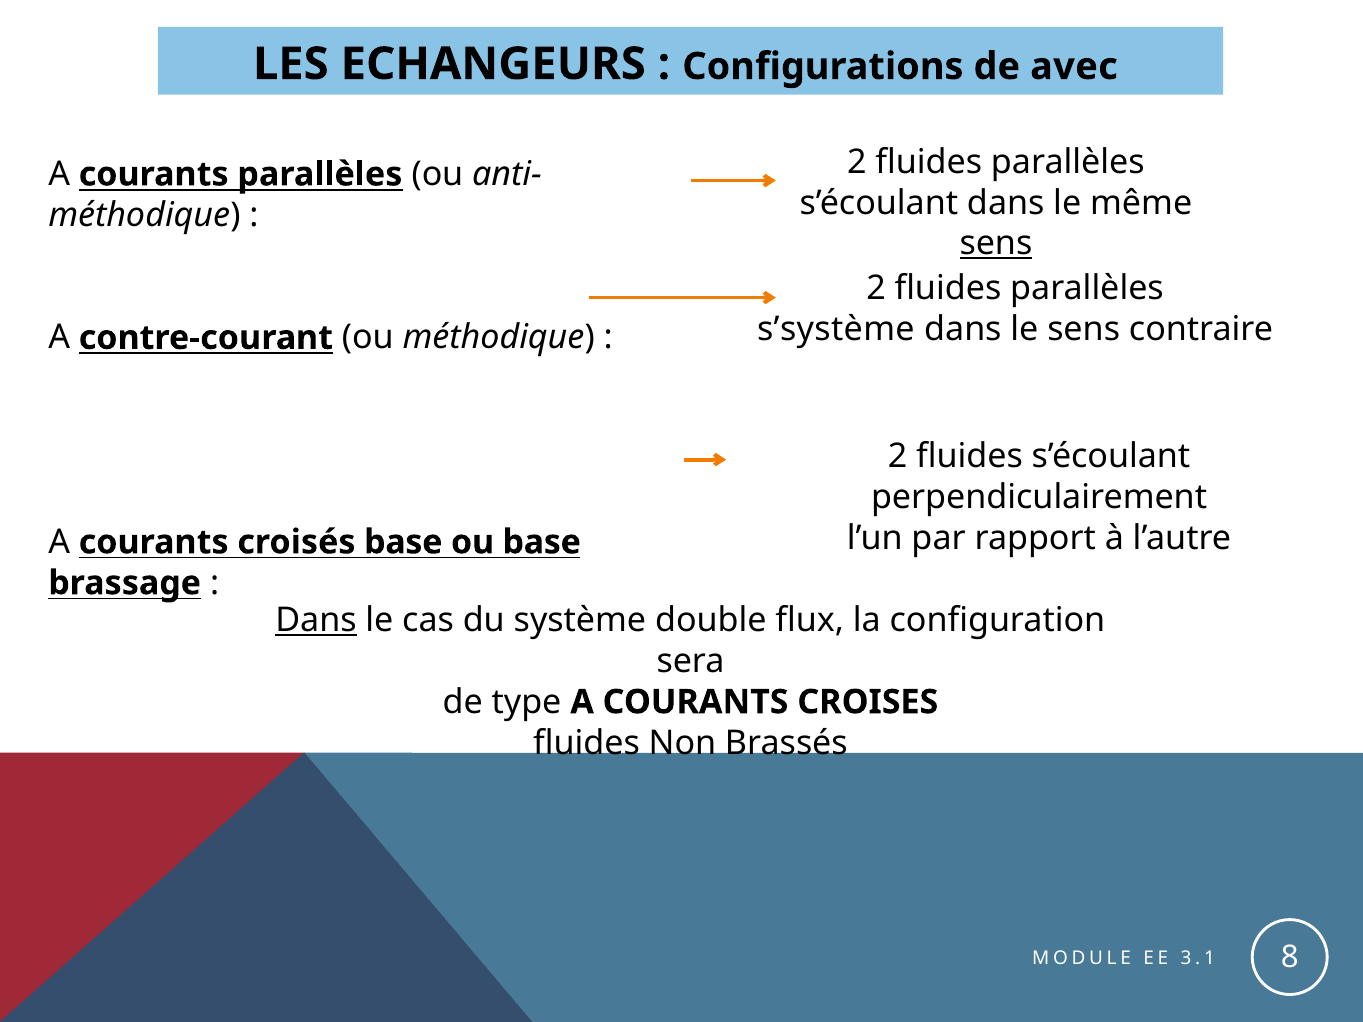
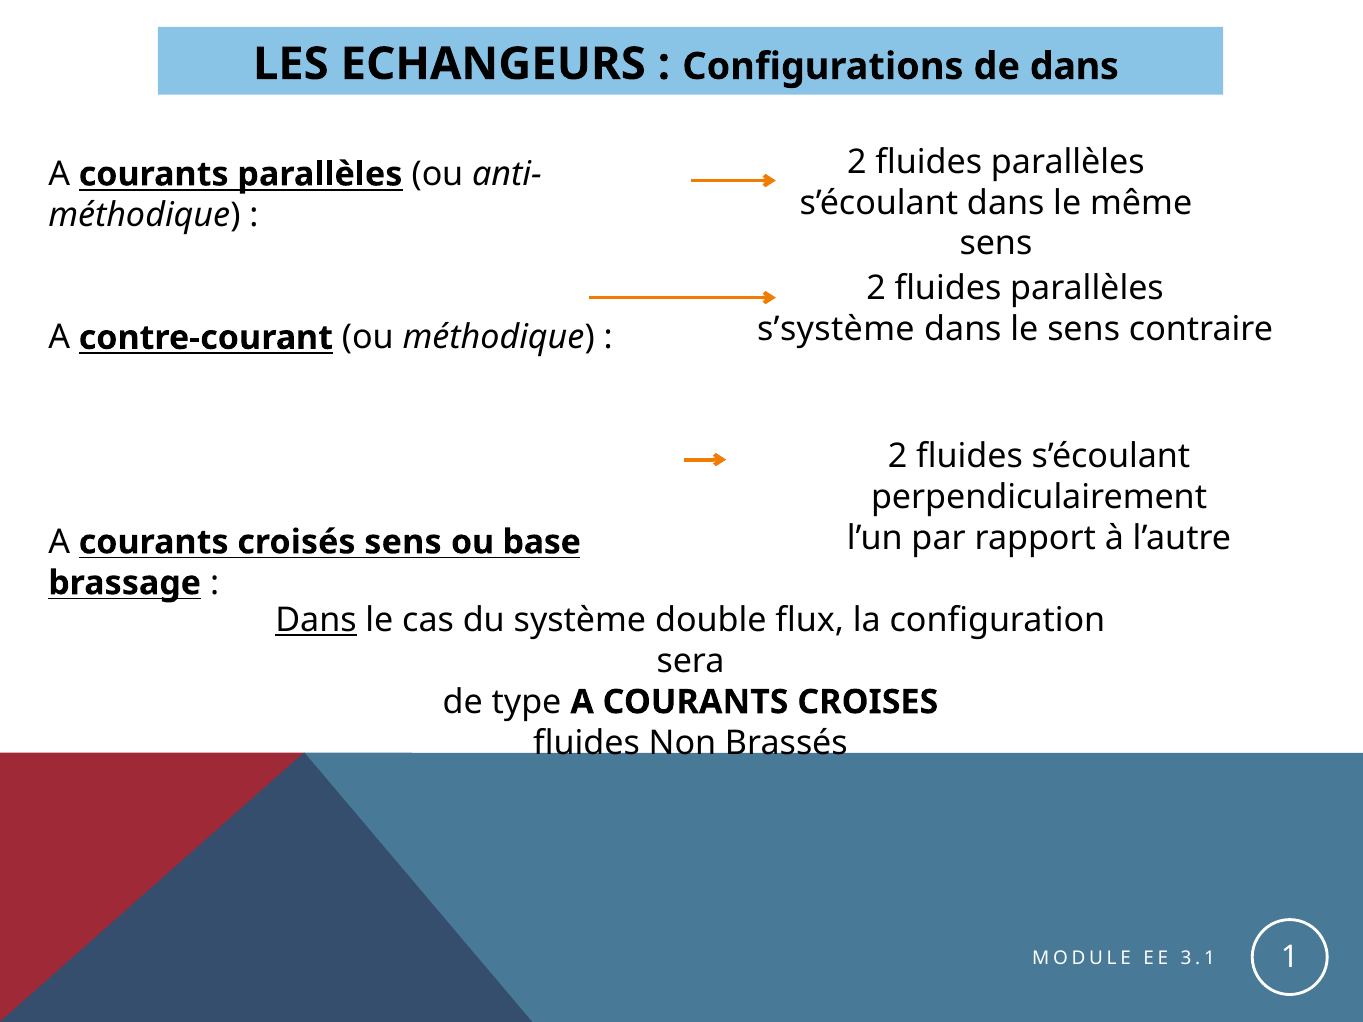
de avec: avec -> dans (1074, 67)
sens underline: present -> none (996, 244)
croisés base: base -> sens (403, 542)
8: 8 -> 1 (1290, 957)
